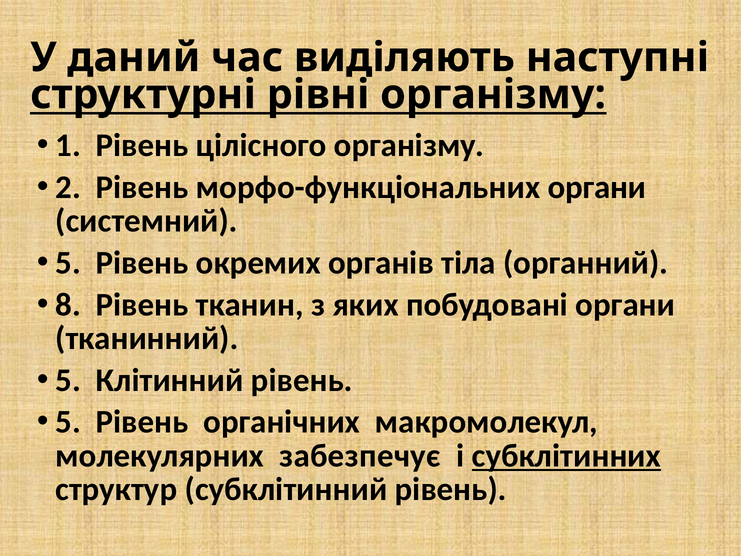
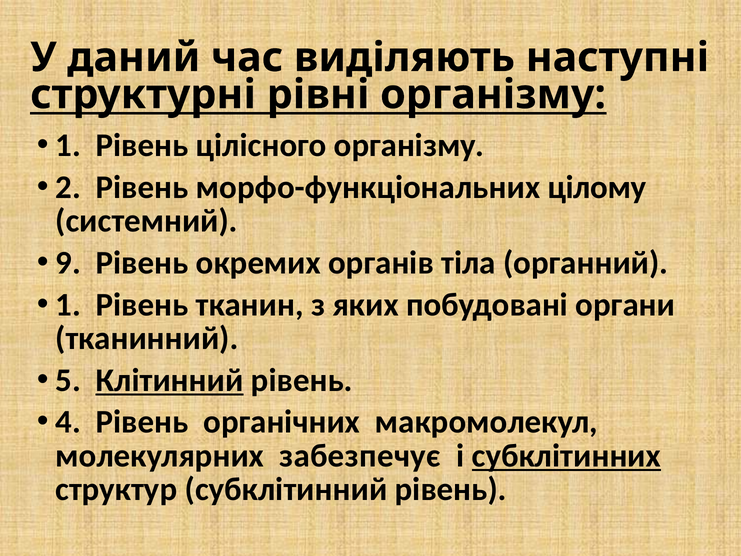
морфо-функціональних органи: органи -> цілому (597, 187)
5: 5 -> 9 (68, 263)
8: 8 -> 1 (68, 305)
Клітинний underline: none -> present (170, 380)
5: 5 -> 4 (68, 422)
